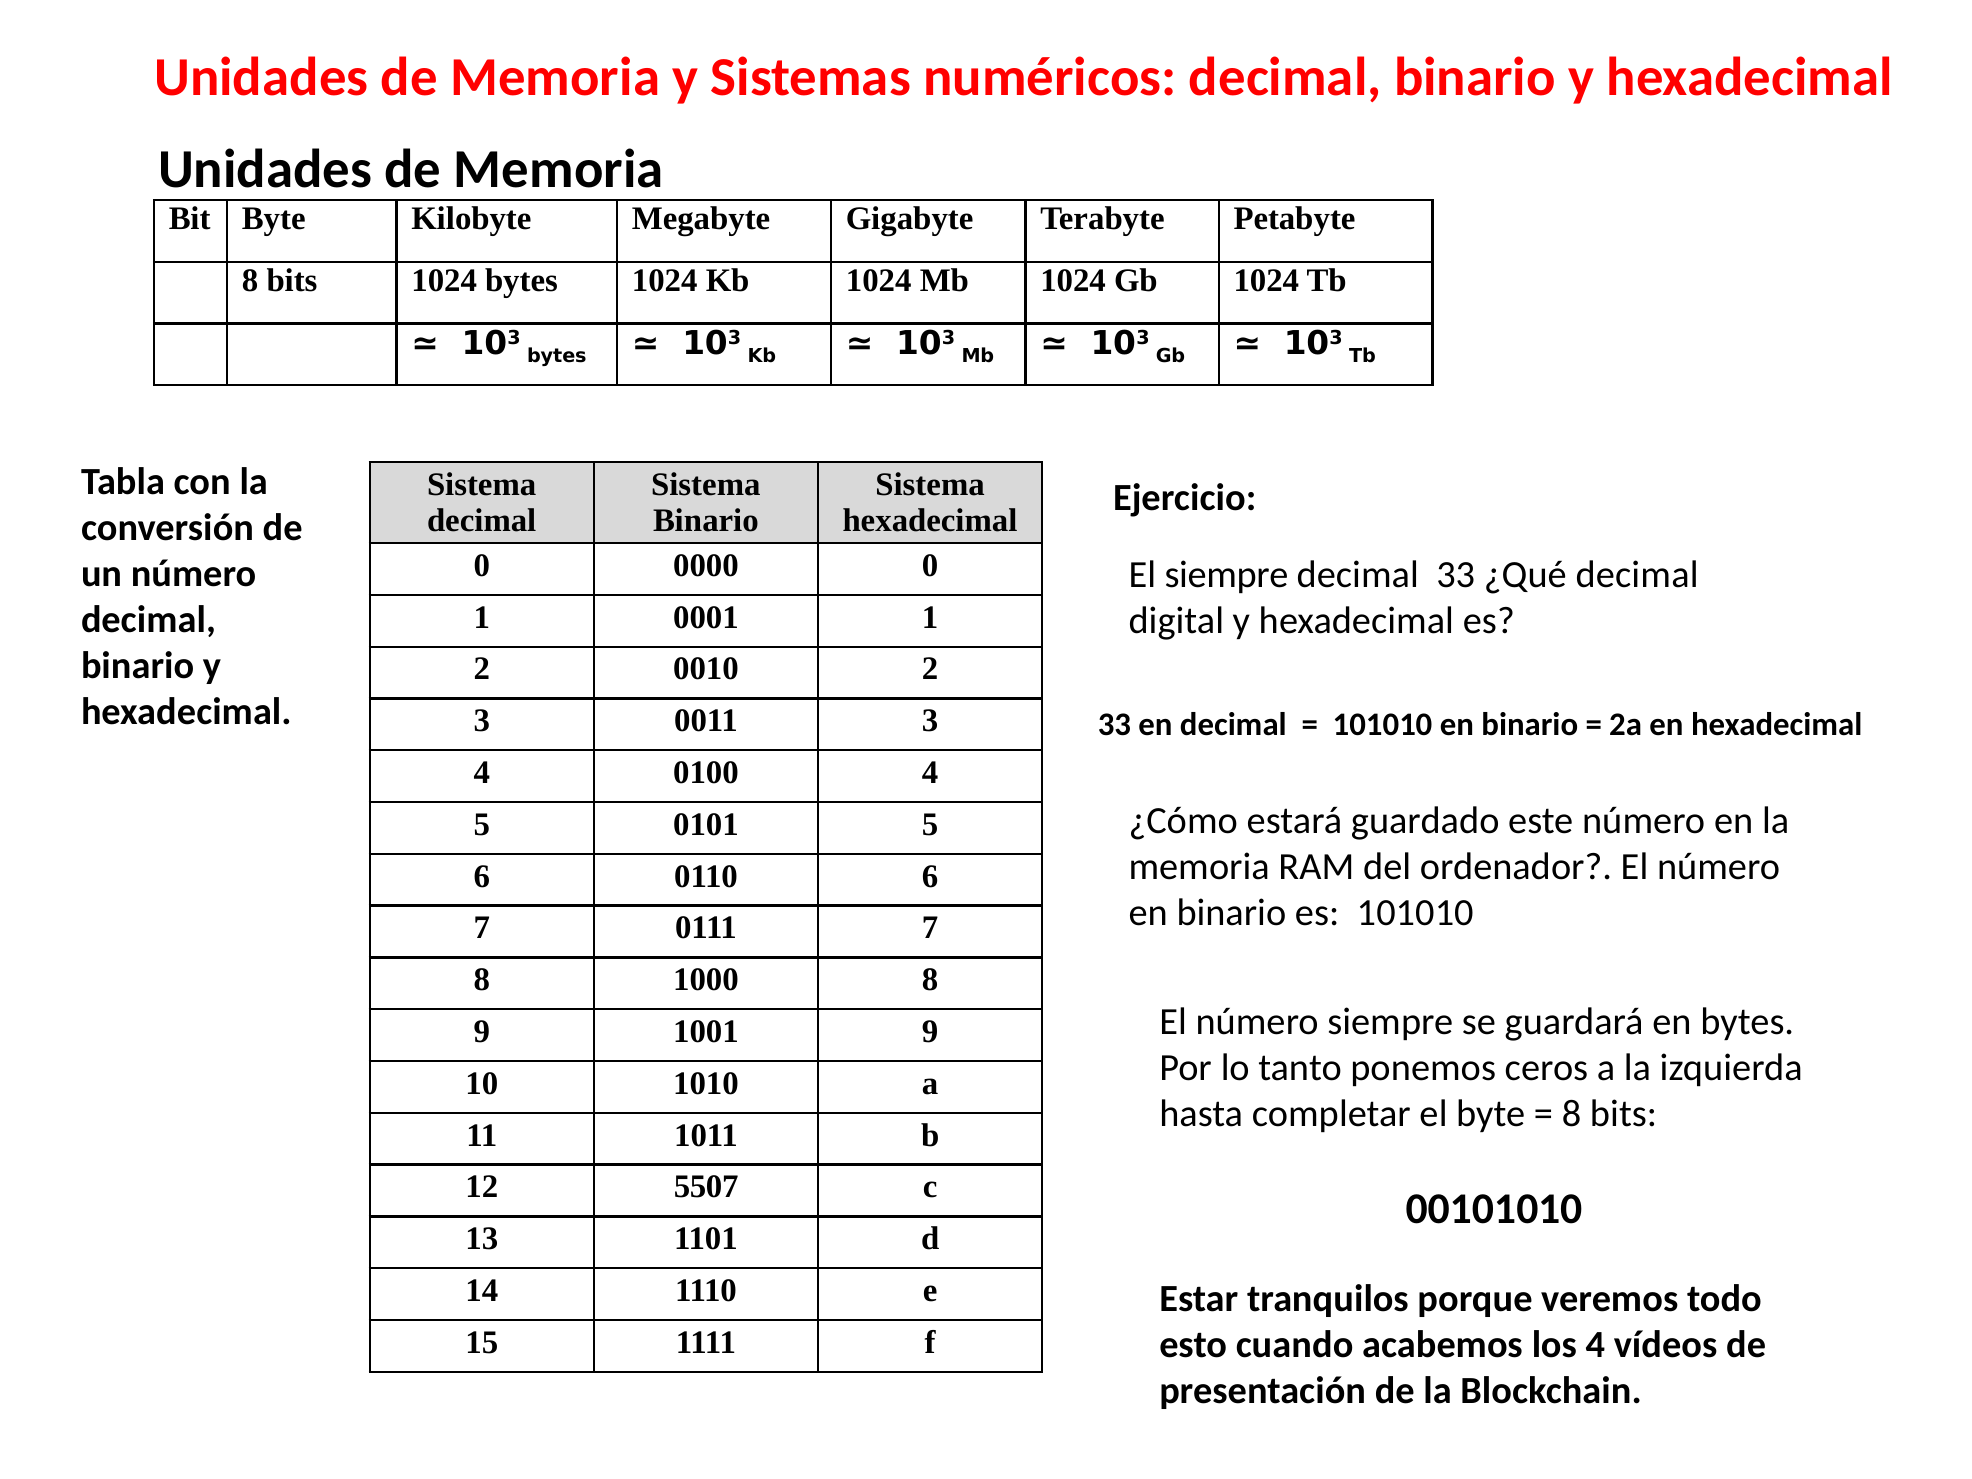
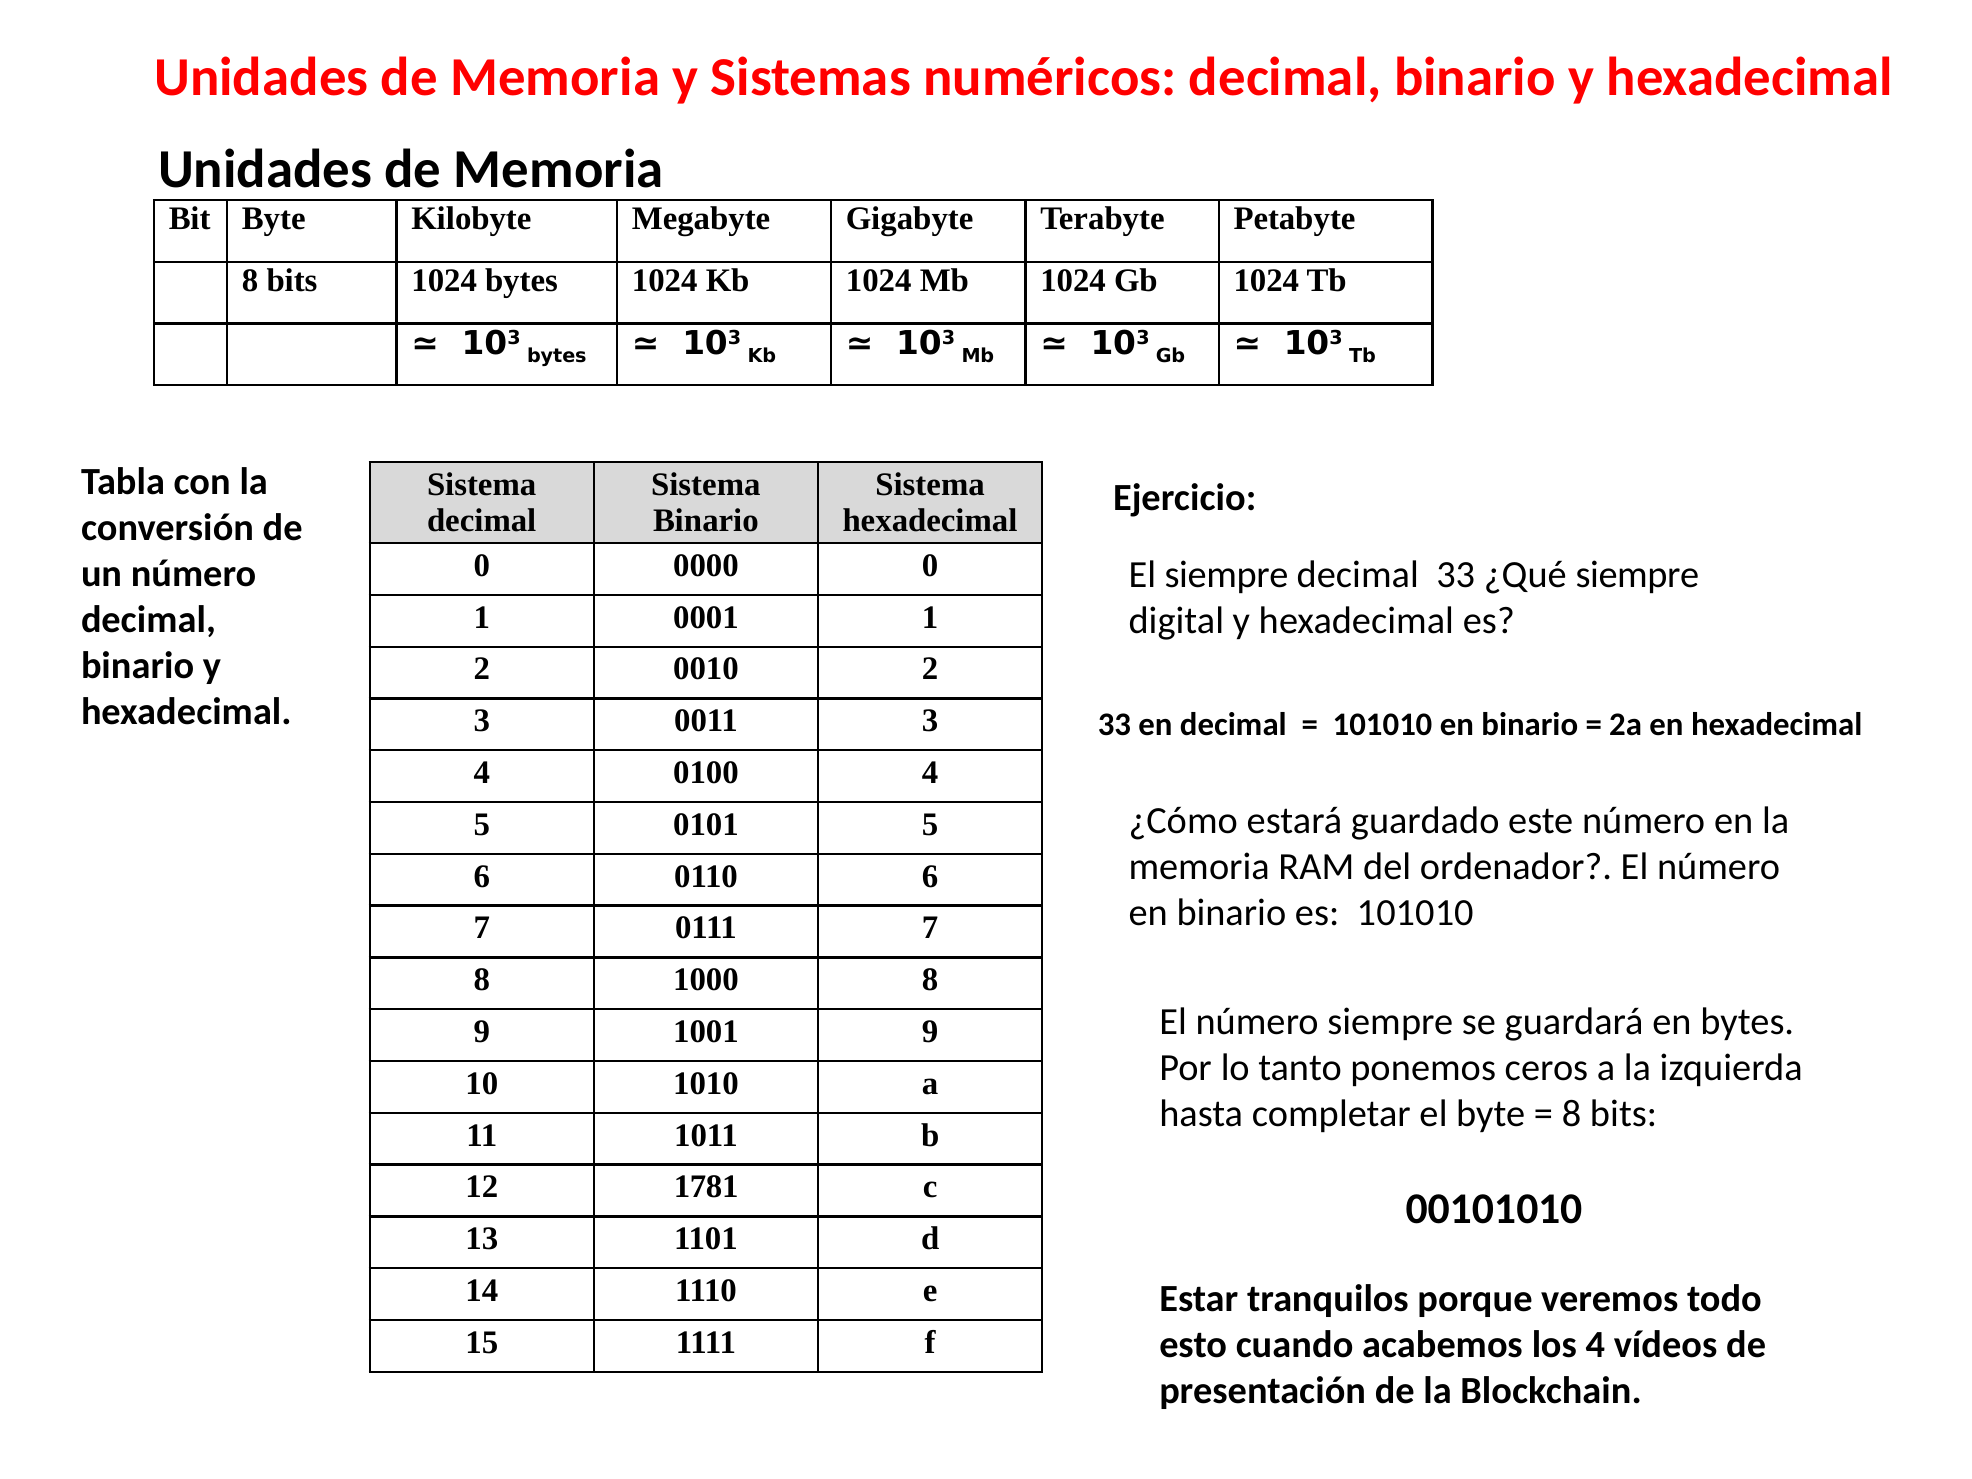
¿Qué decimal: decimal -> siempre (1637, 575)
5507: 5507 -> 1781 (706, 1187)
